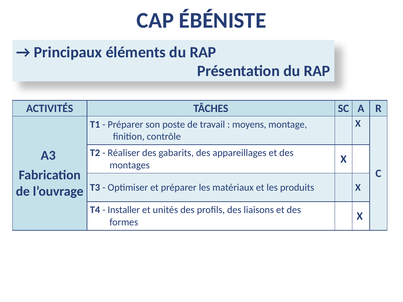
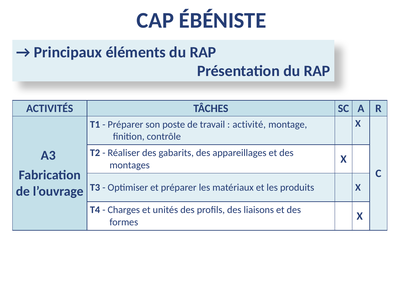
moyens: moyens -> activité (249, 124)
Installer: Installer -> Charges (124, 210)
